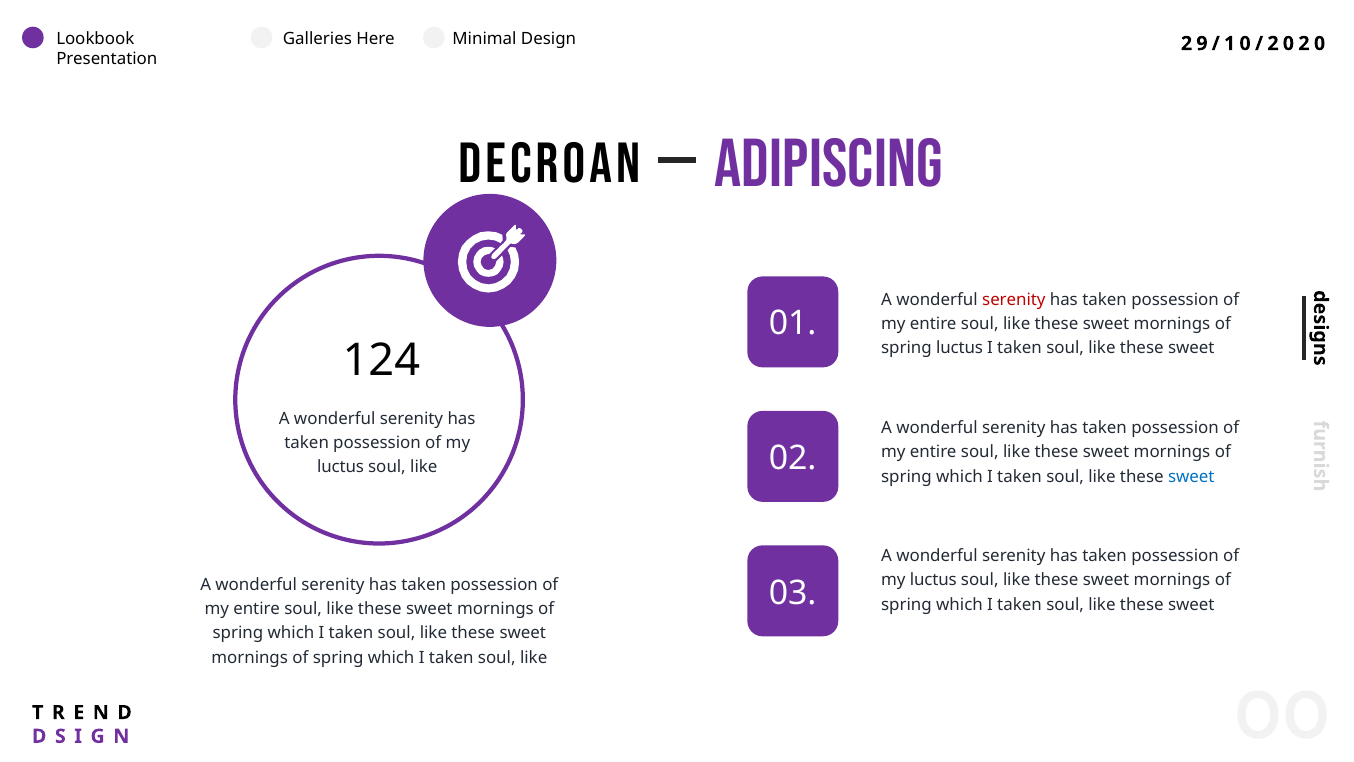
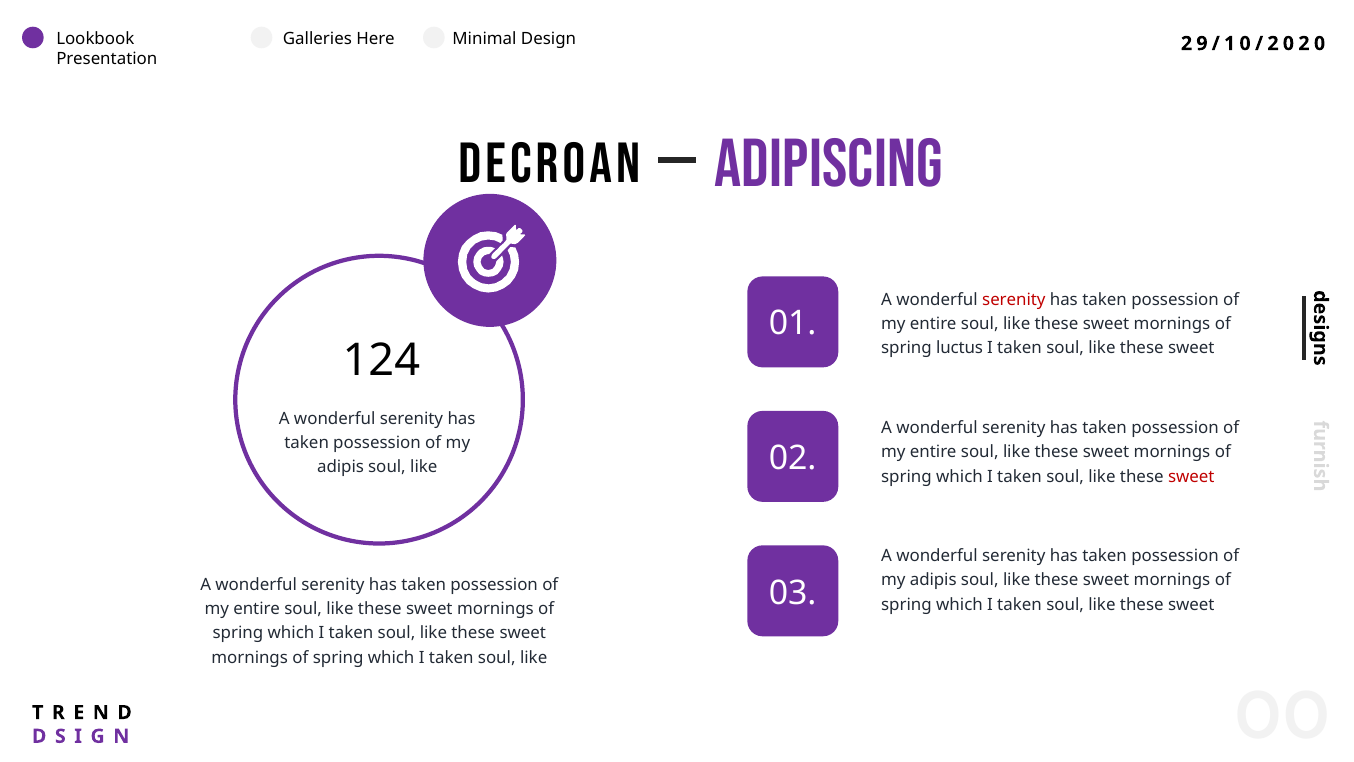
luctus: luctus -> adipis (341, 467)
sweet colour: blue -> red (1191, 476)
luctus: luctus -> adipis (933, 580)
